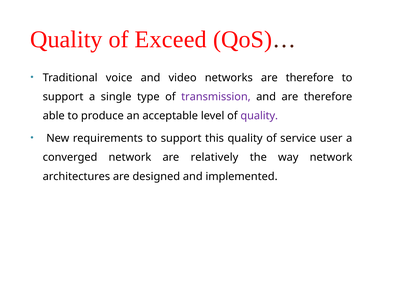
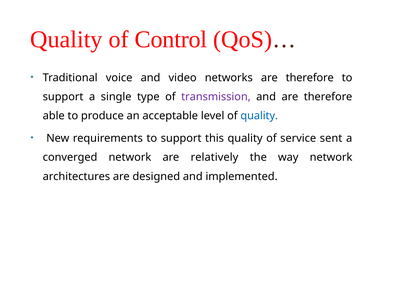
Exceed: Exceed -> Control (171, 40)
quality colour: purple -> blue (259, 116)
user: user -> sent (331, 138)
